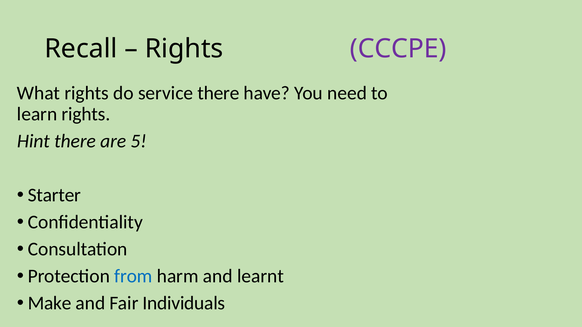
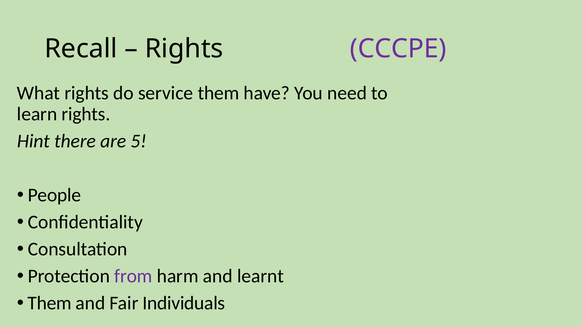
service there: there -> them (218, 93)
Starter: Starter -> People (54, 195)
from colour: blue -> purple (133, 276)
Make: Make -> Them (50, 303)
